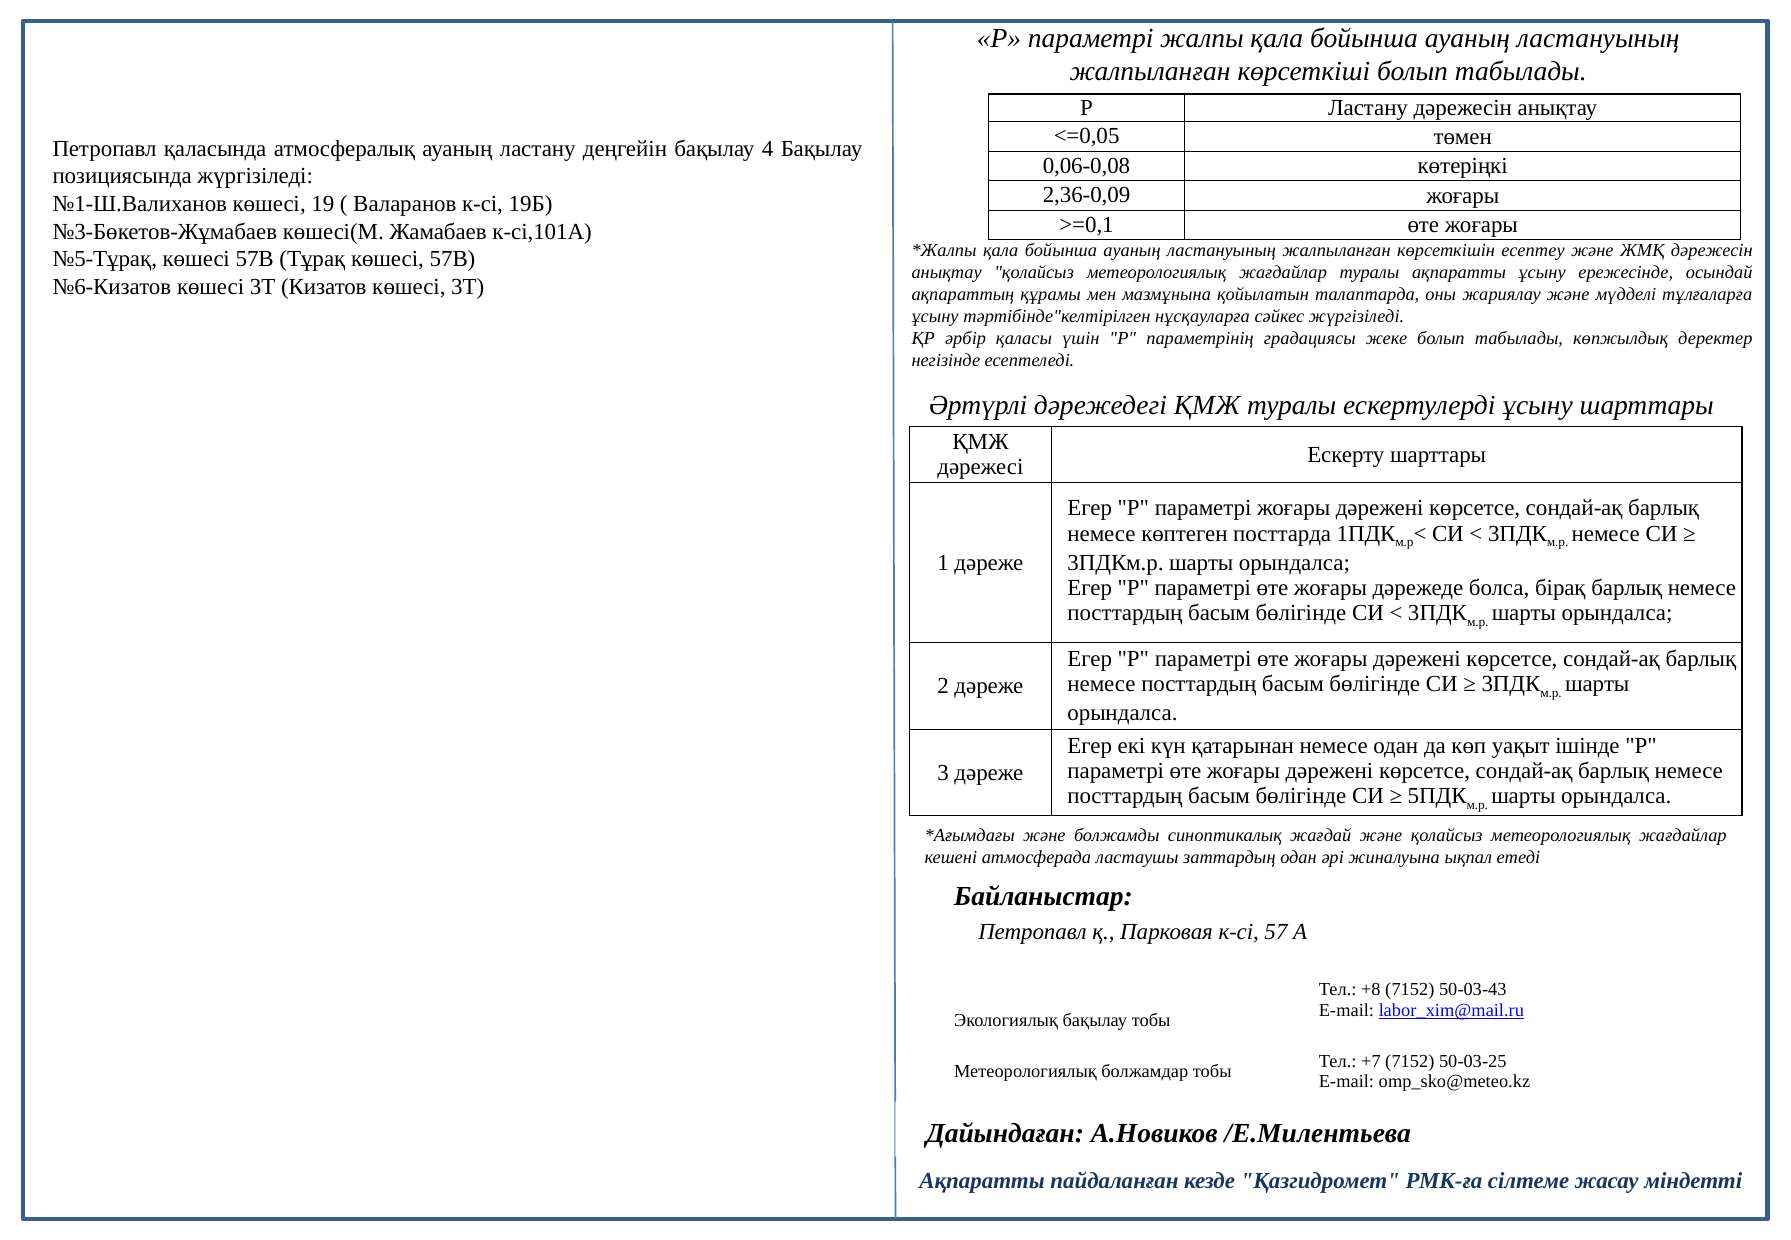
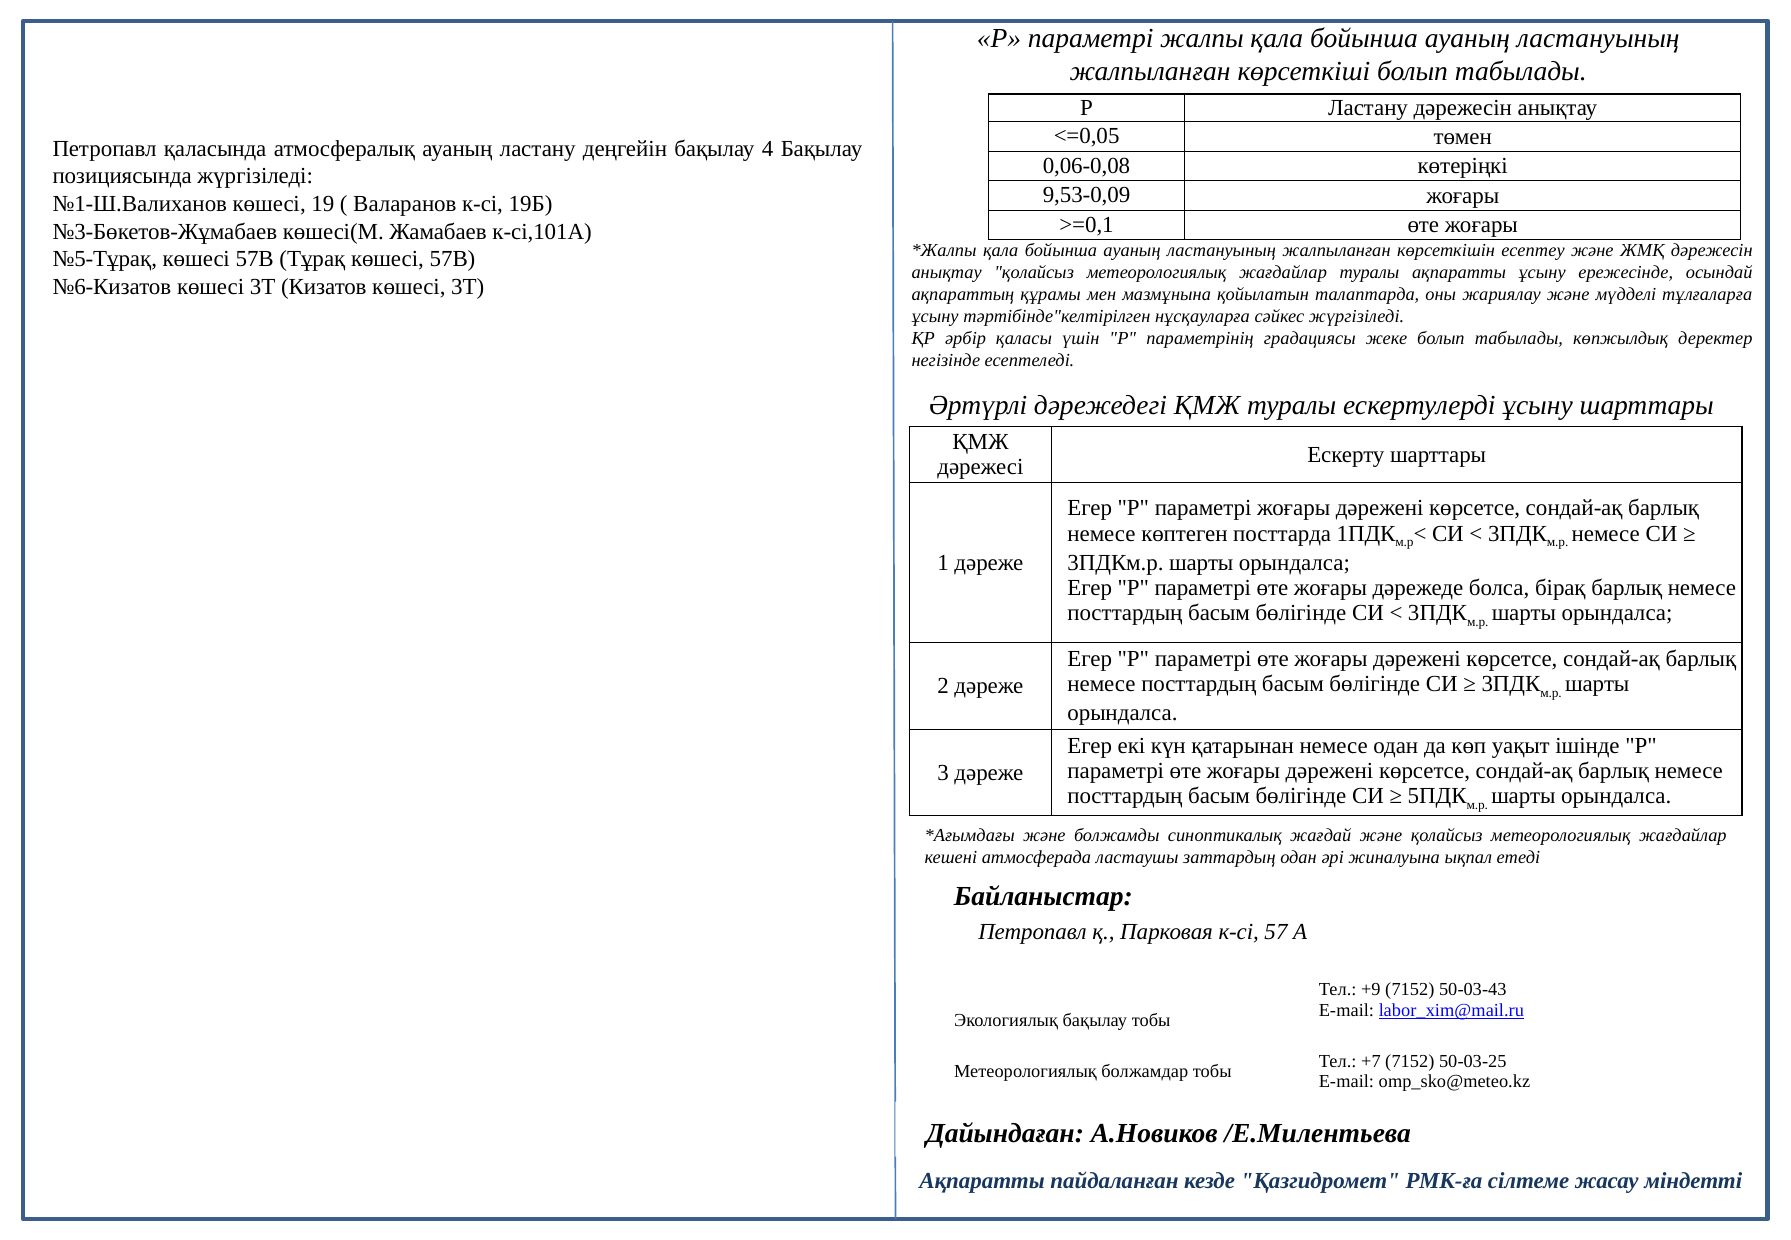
2,36-0,09: 2,36-0,09 -> 9,53-0,09 (1087, 195)
+8: +8 -> +9 (1371, 990)
